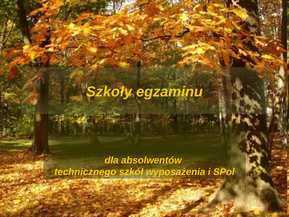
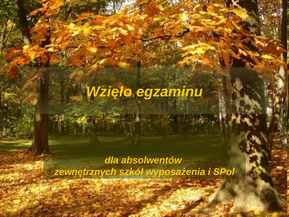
Szkoły: Szkoły -> Wzięło (109, 92)
technicznego: technicznego -> zewnętrznych (85, 172)
